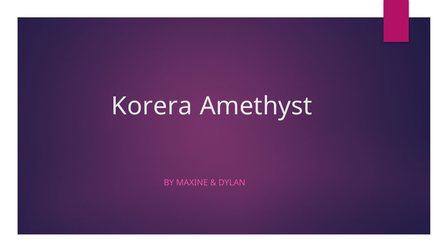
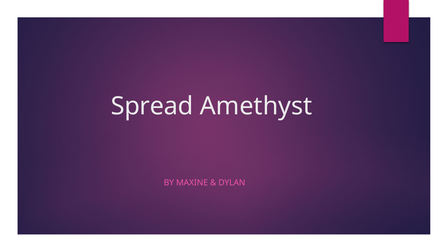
Korera: Korera -> Spread (152, 106)
